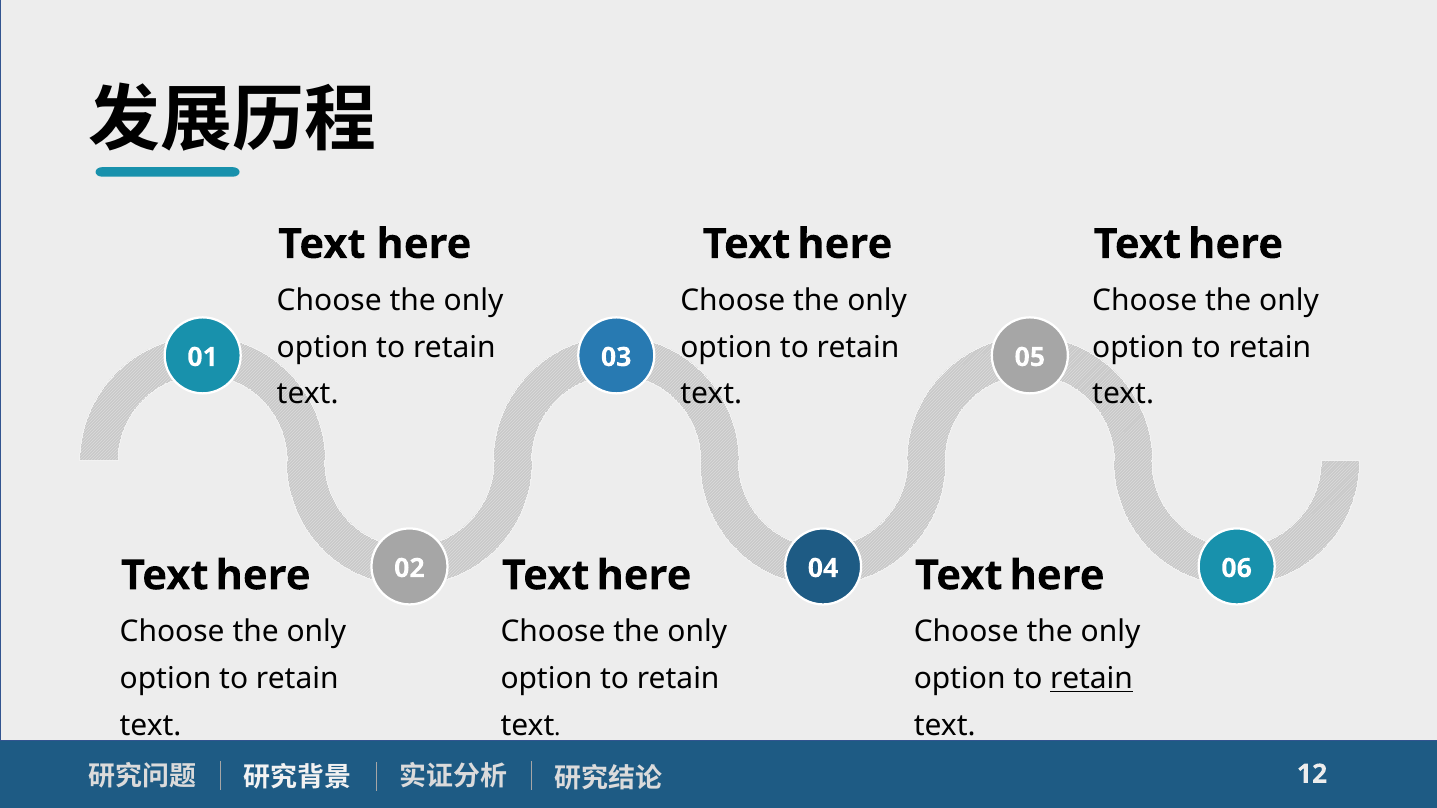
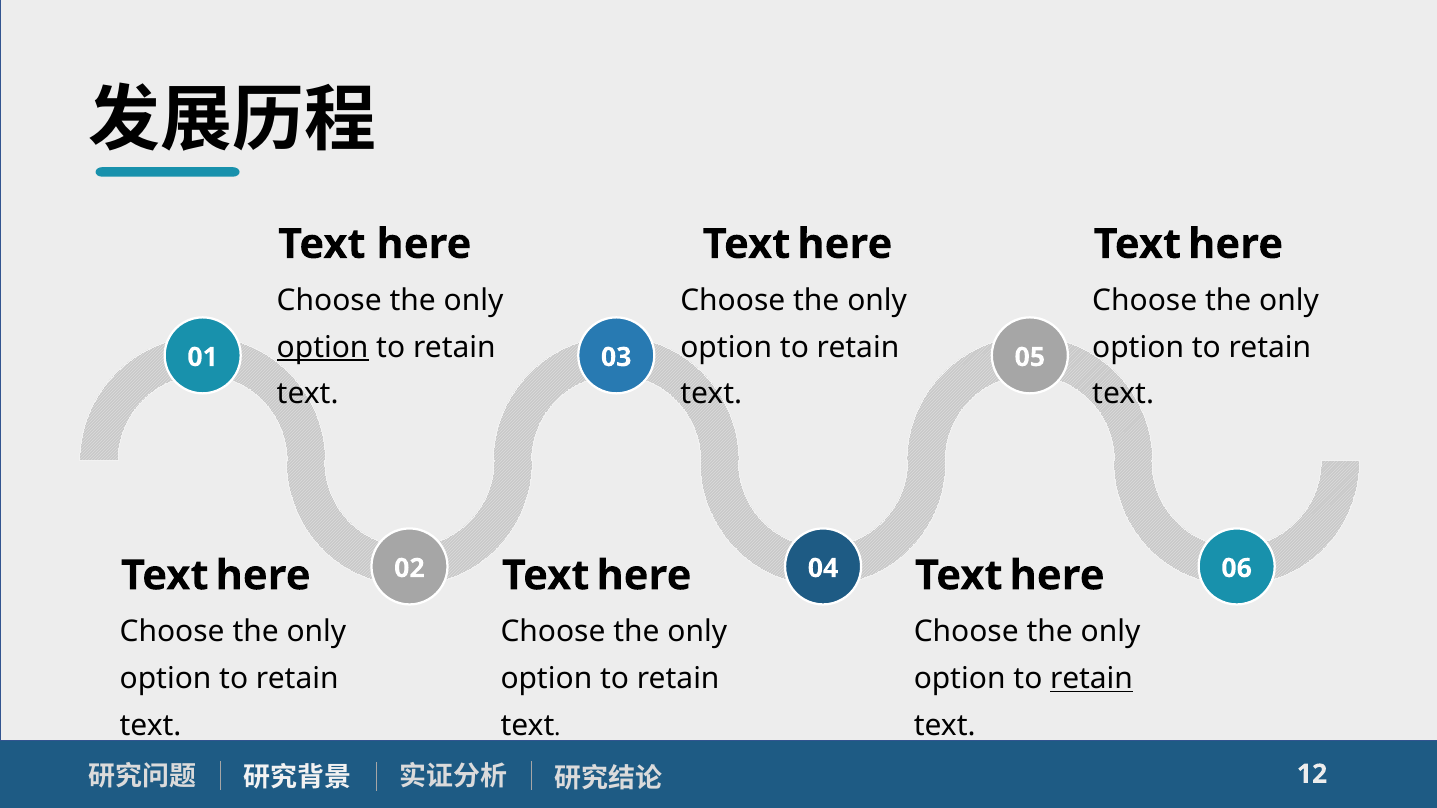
option underline: none -> present (323, 347)
